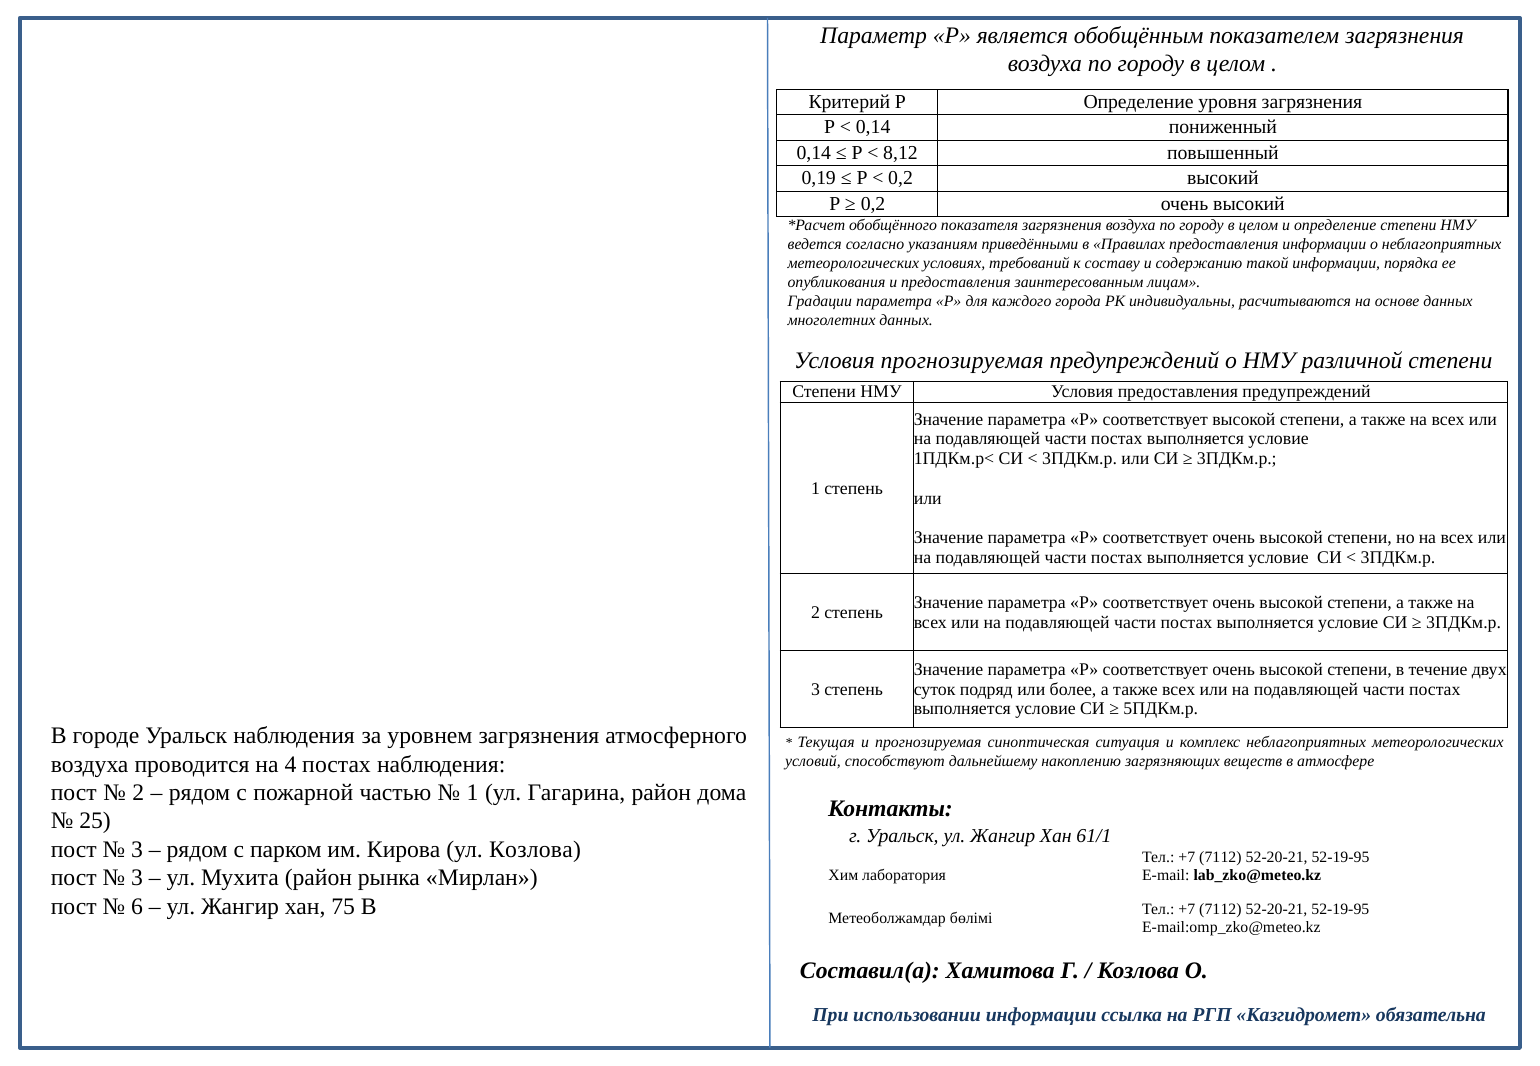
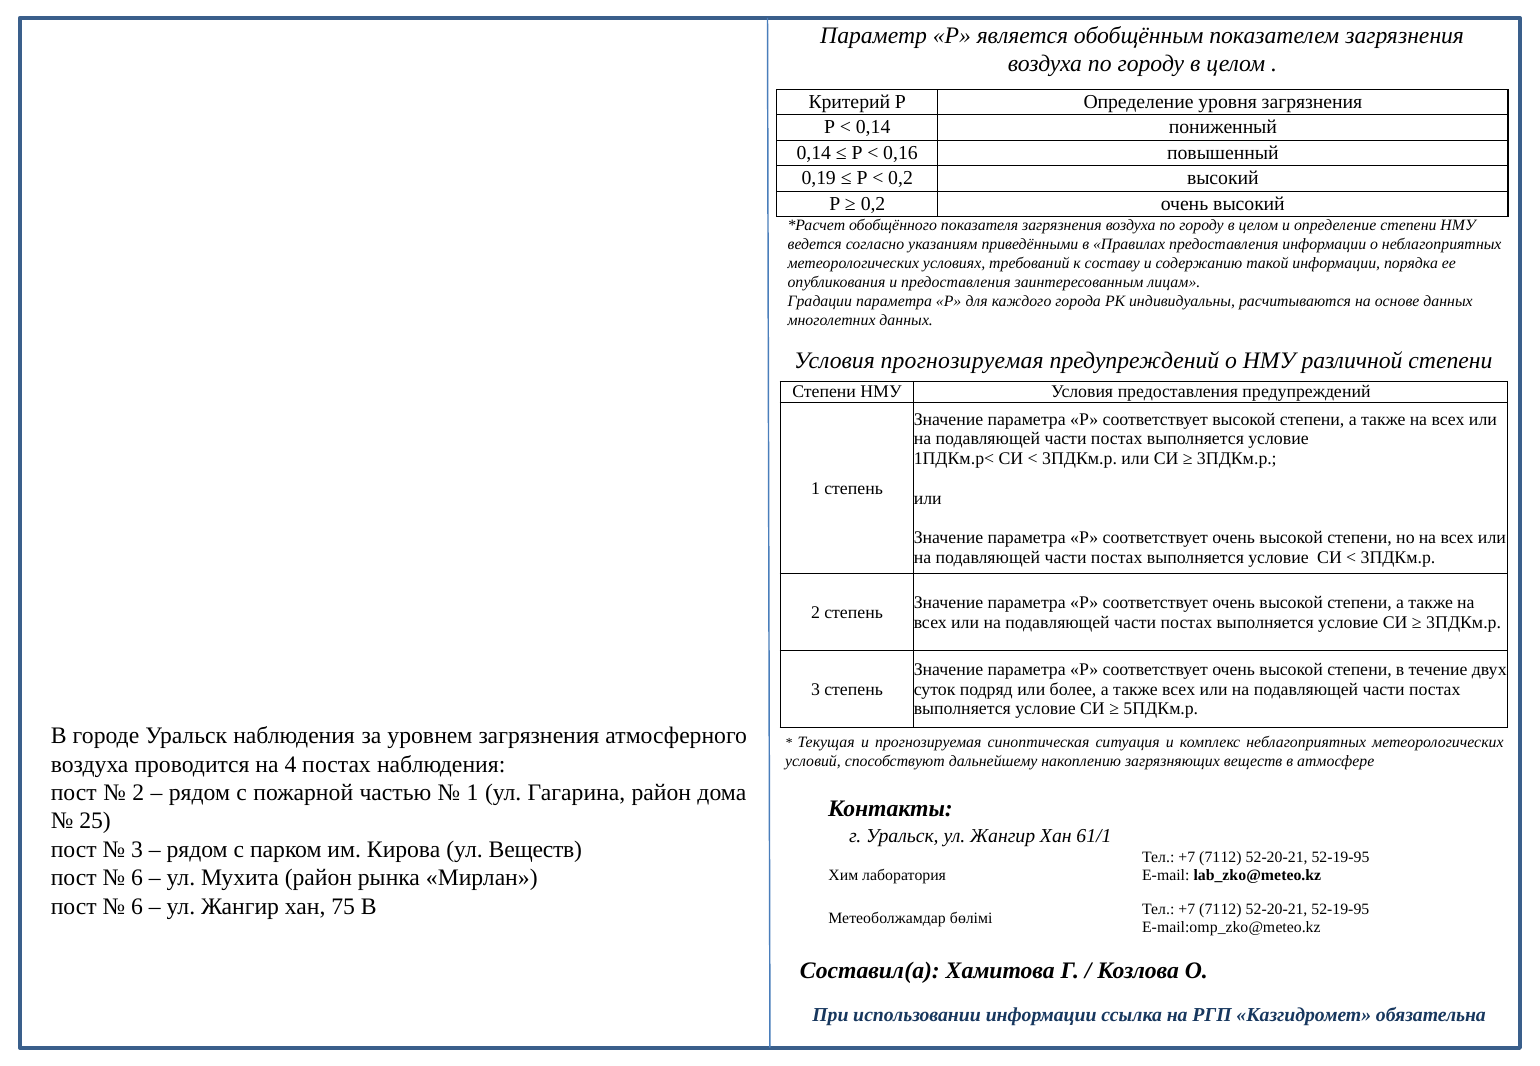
8,12: 8,12 -> 0,16 (901, 153)
ул Козлова: Козлова -> Веществ (535, 850)
3: 3 -> 6 (137, 878)
